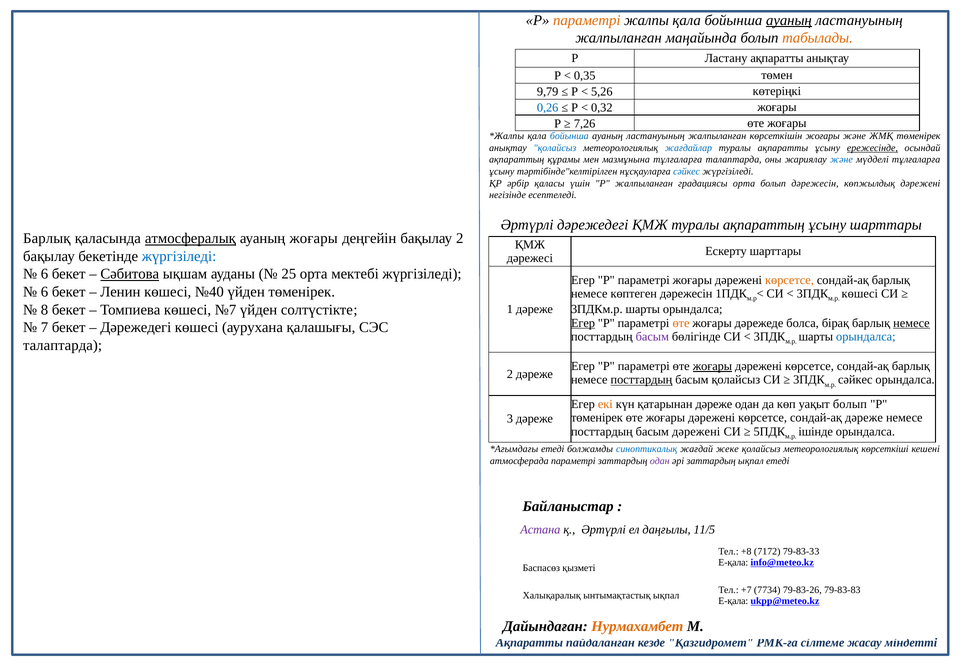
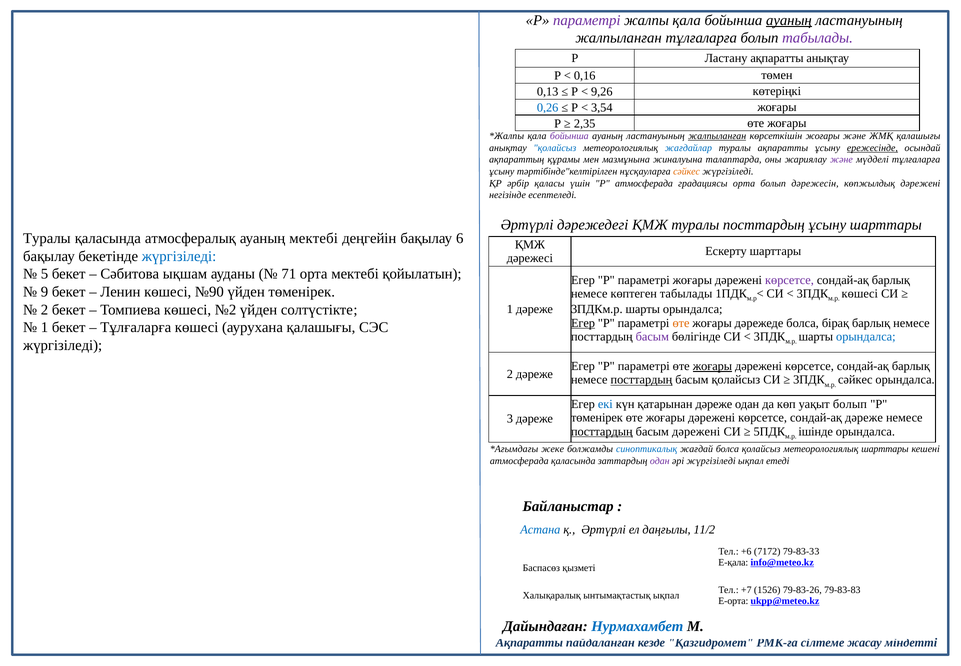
параметрі colour: orange -> purple (587, 20)
жалпыланған маңайында: маңайында -> тұлғаларға (701, 38)
табылады colour: orange -> purple (818, 38)
0,35: 0,35 -> 0,16 (585, 76)
9,79: 9,79 -> 0,13 (548, 92)
5,26: 5,26 -> 9,26 (602, 92)
0,32: 0,32 -> 3,54 (602, 108)
7,26: 7,26 -> 2,35 (585, 123)
бойынша colour: blue -> purple (569, 136)
жалпыланған underline: none -> present (717, 136)
ЖМҚ төменірек: төменірек -> қалашығы (918, 136)
мазмұнына тұлғаларға: тұлғаларға -> жиналуына (678, 159)
және colour: blue -> purple (841, 159)
сәйкес colour: blue -> orange (687, 171)
Р жалпыланған: жалпыланған -> атмосферада (644, 183)
туралы ақпараттың: ақпараттың -> посттардың (764, 225)
Барлық: Барлық -> Туралы (47, 238)
атмосфералық underline: present -> none (190, 238)
ауаның жоғары: жоғары -> мектебі (314, 238)
бақылау 2: 2 -> 6 (460, 238)
6: 6 -> 5 (45, 274)
Сәбитова underline: present -> none (130, 274)
25: 25 -> 71 (289, 274)
мектебі жүргізіледі: жүргізіледі -> қойылатын (422, 274)
көрсетсе colour: orange -> purple (789, 280)
6: 6 -> 9 (45, 292)
№40: №40 -> №90 (209, 292)
көптеген дәрежесін: дәрежесін -> табылады (686, 293)
8: 8 -> 2 (45, 309)
№7: №7 -> №2 (226, 309)
немесе underline: present -> none (911, 323)
7: 7 -> 1 (45, 327)
Дәрежедегі: Дәрежедегі -> Тұлғаларға (136, 327)
талаптарда: талаптарда -> жүргізіледі (63, 345)
екі colour: orange -> blue (605, 404)
посттардың underline: none -> present (602, 431)
етеді: етеді -> жеке (553, 449)
жағдай жеке: жеке -> болса (727, 449)
метеорологиялық көрсеткіші: көрсеткіші -> шарттары (885, 449)
атмосферада параметрі: параметрі -> қаласында (573, 460)
әрі заттардың: заттардың -> жүргізіледі (711, 460)
Астана colour: purple -> blue (540, 529)
11/5: 11/5 -> 11/2 (704, 529)
+8: +8 -> +6 (746, 551)
7734: 7734 -> 1526 (767, 589)
E-қала: E-қала -> E-орта (733, 600)
Нурмахамбет colour: orange -> blue (637, 626)
